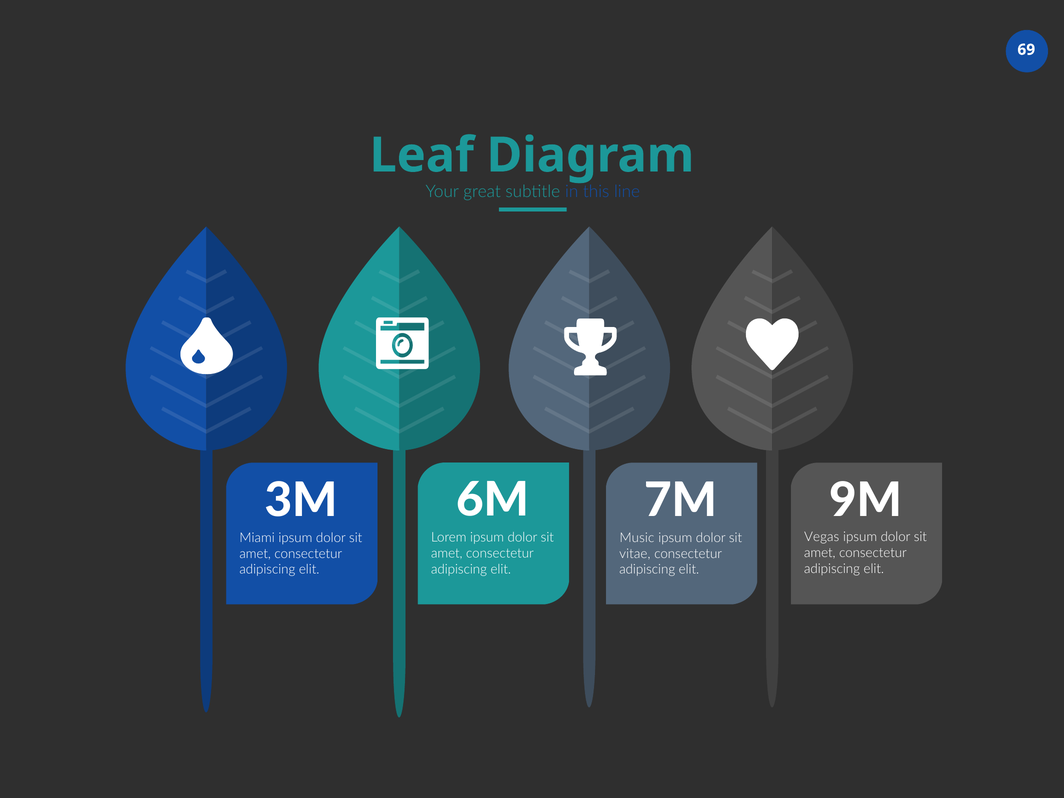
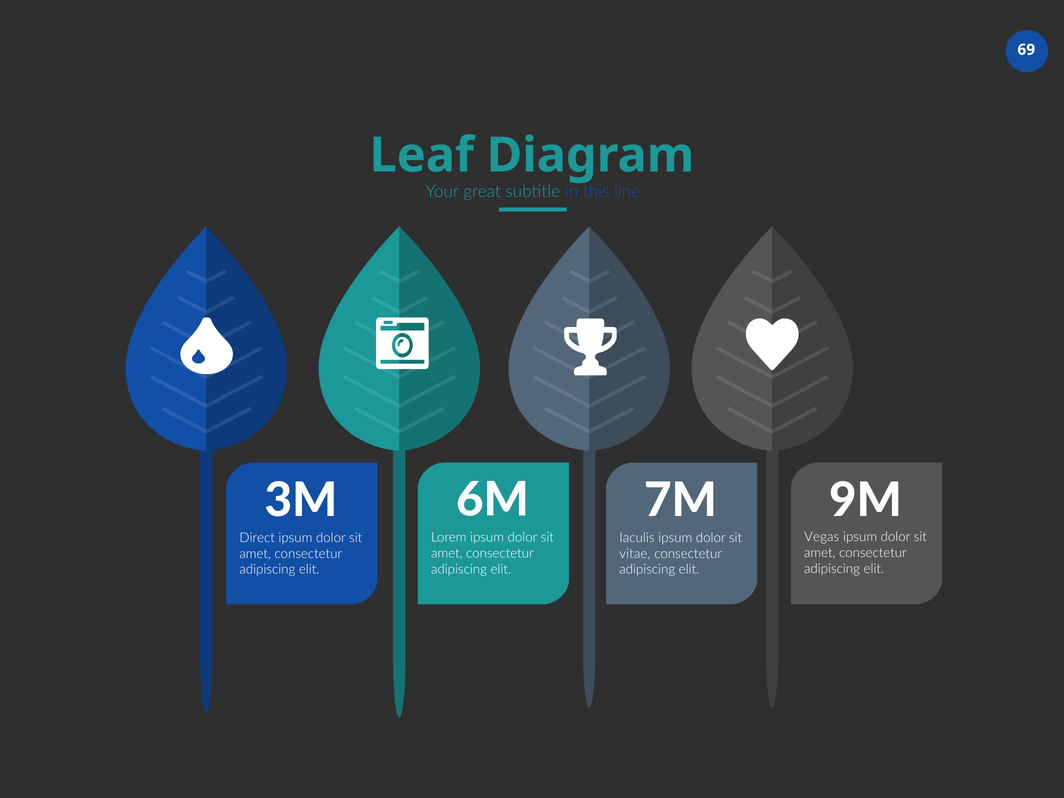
Miami: Miami -> Direct (257, 538)
Music: Music -> Iaculis (637, 538)
